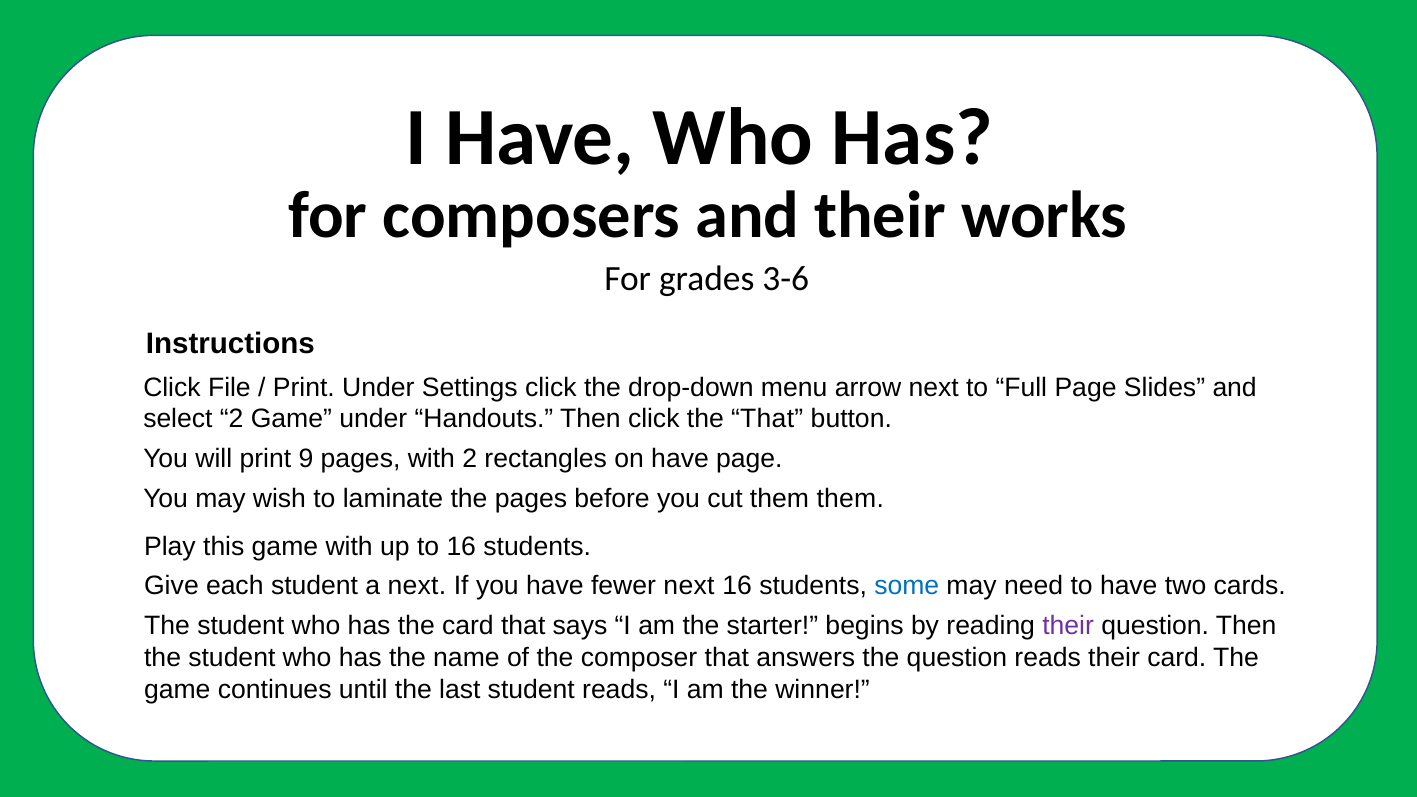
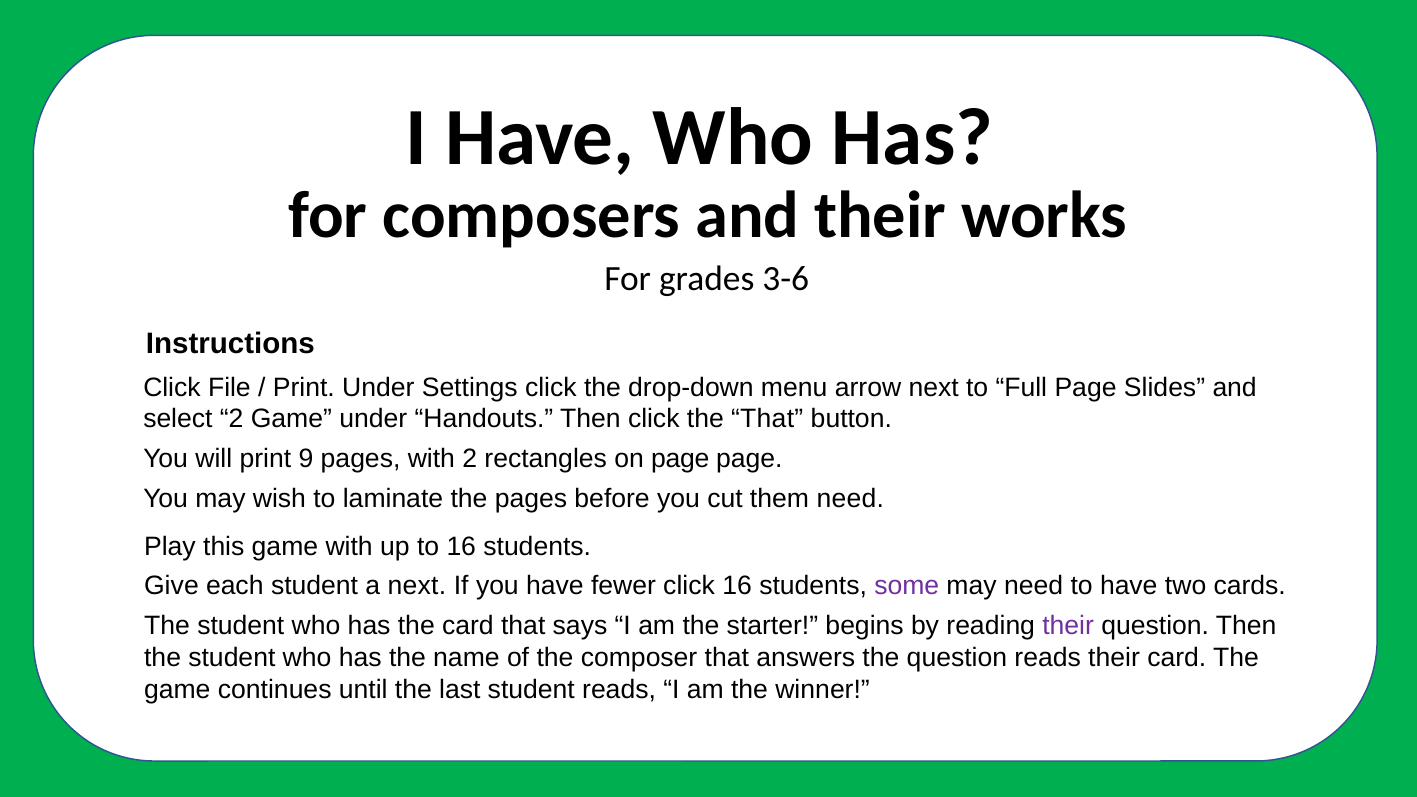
on have: have -> page (680, 459)
them them: them -> need (850, 499)
fewer next: next -> click (689, 586)
some colour: blue -> purple (907, 586)
